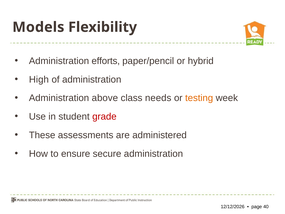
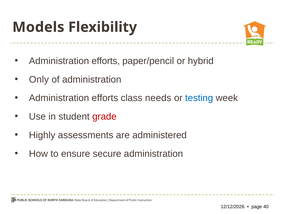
High: High -> Only (39, 79)
above: above -> efforts (105, 98)
testing colour: orange -> blue (199, 98)
These: These -> Highly (42, 135)
